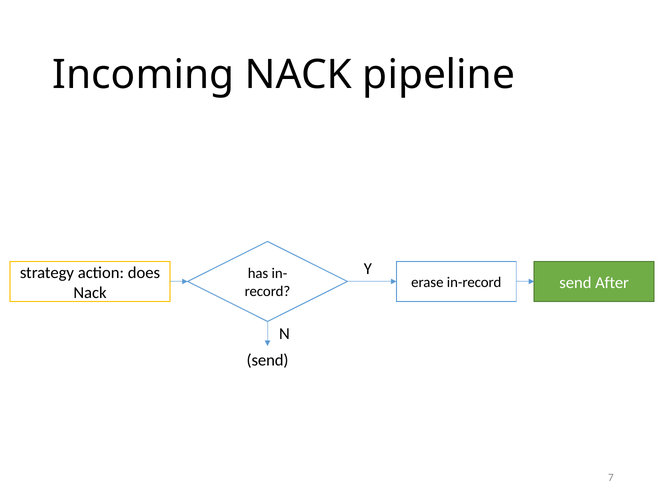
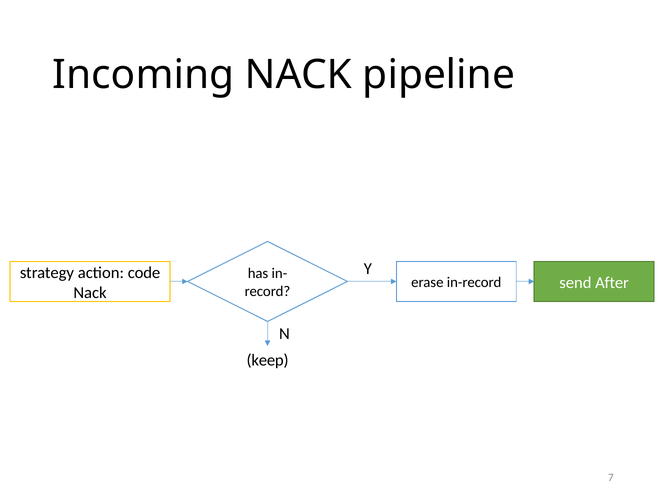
does: does -> code (144, 272)
send: send -> keep (268, 360)
